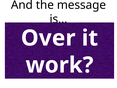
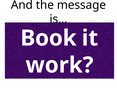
Over: Over -> Book (48, 38)
